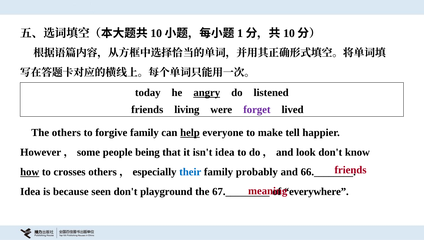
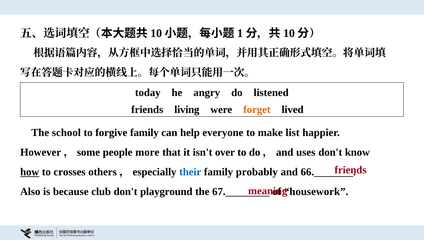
angry underline: present -> none (207, 93)
forget colour: purple -> orange (257, 110)
others: others -> school (66, 133)
help underline: present -> none (190, 133)
tell: tell -> list (293, 133)
being: being -> more (147, 152)
isn't idea: idea -> over (225, 152)
look: look -> uses (306, 152)
Idea: Idea -> Also (30, 191)
seen: seen -> club (101, 191)
everywhere: everywhere -> housework (316, 191)
